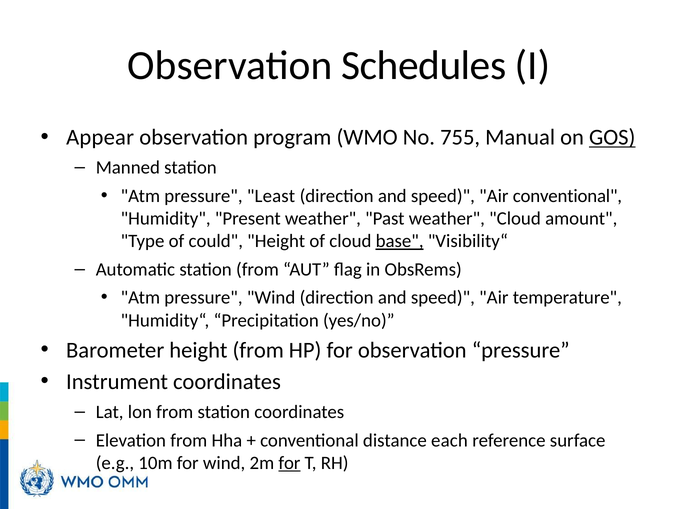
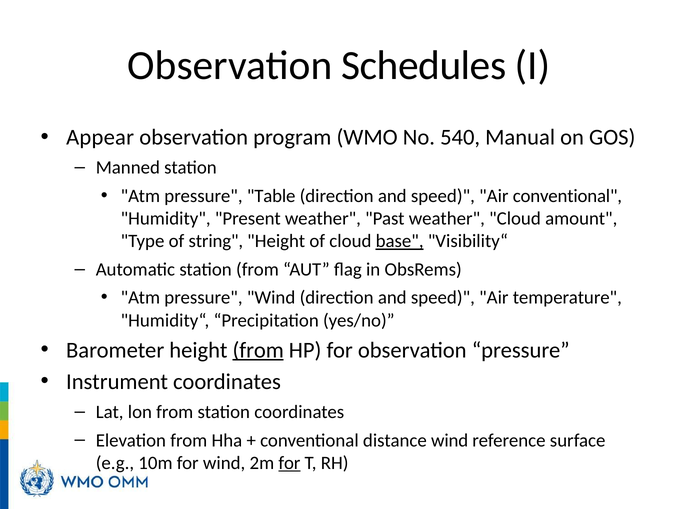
755: 755 -> 540 (460, 137)
GOS underline: present -> none (612, 137)
Least: Least -> Table (271, 196)
could: could -> string (216, 241)
from underline: none -> present (258, 350)
distance each: each -> wind (450, 440)
